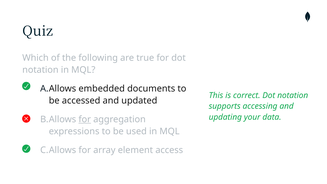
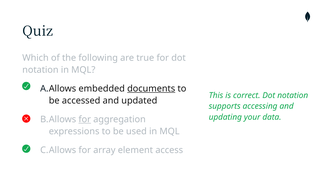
documents underline: none -> present (151, 89)
